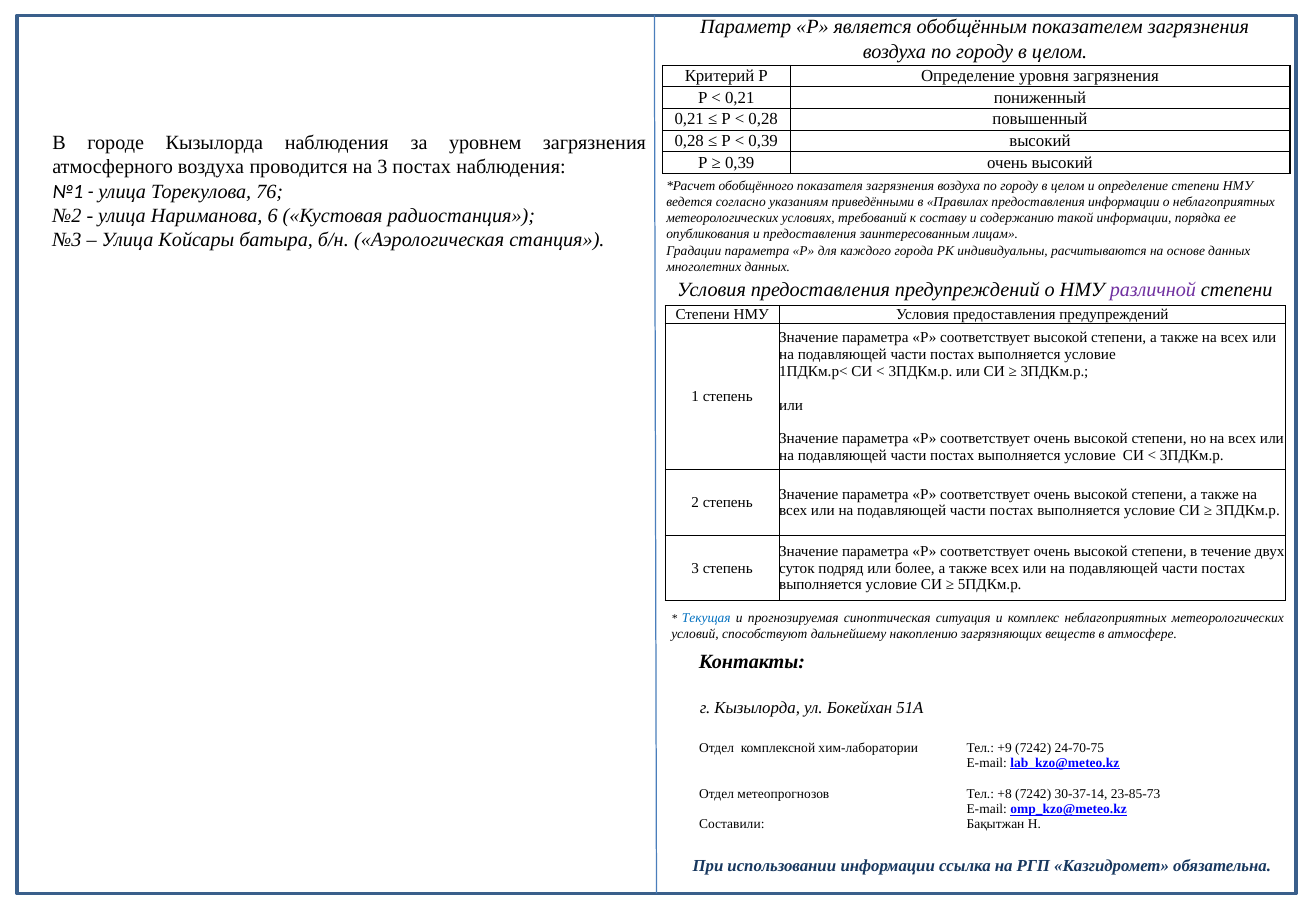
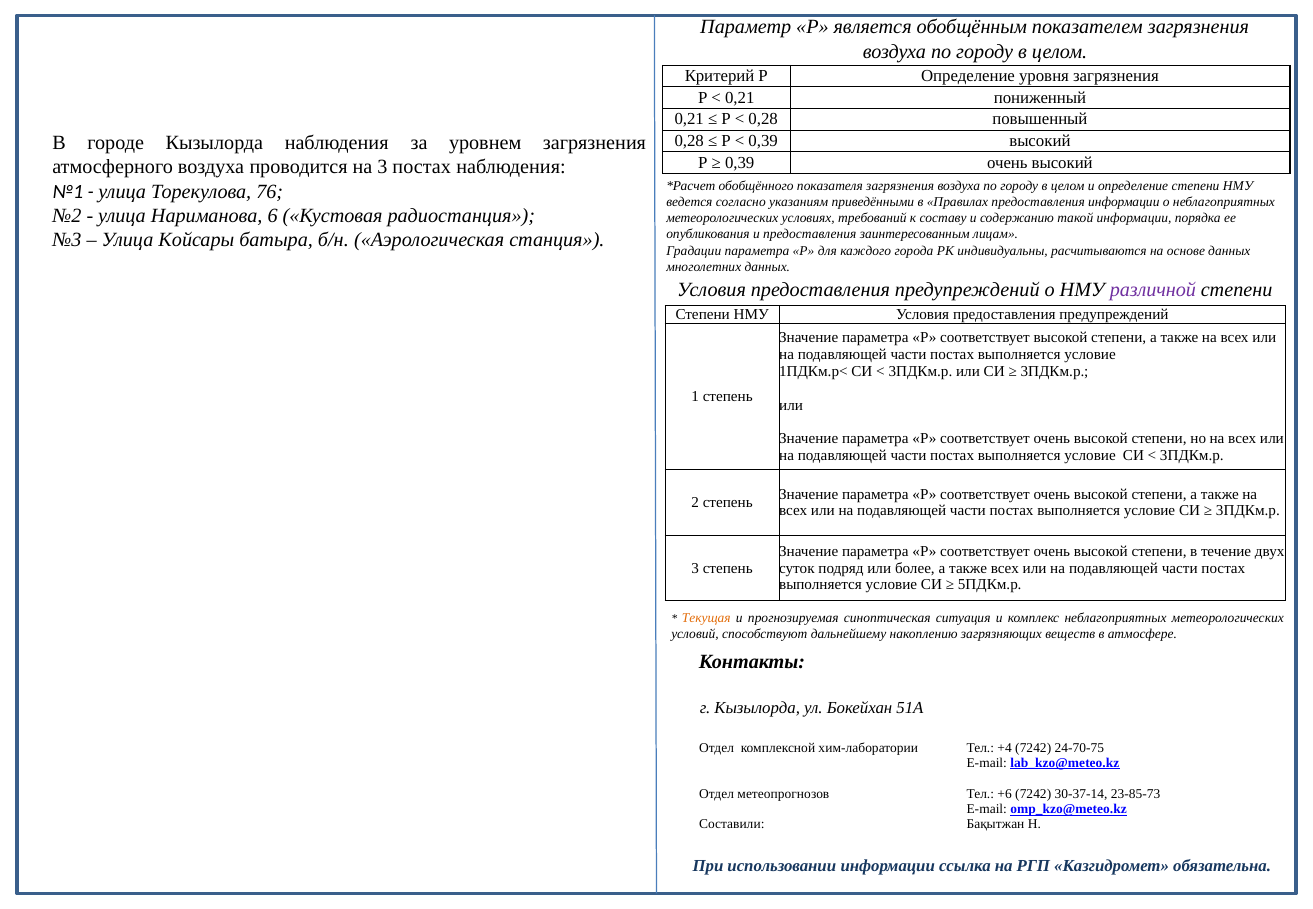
Текущая colour: blue -> orange (706, 618)
+9: +9 -> +4 (1005, 748)
+8: +8 -> +6 (1005, 794)
